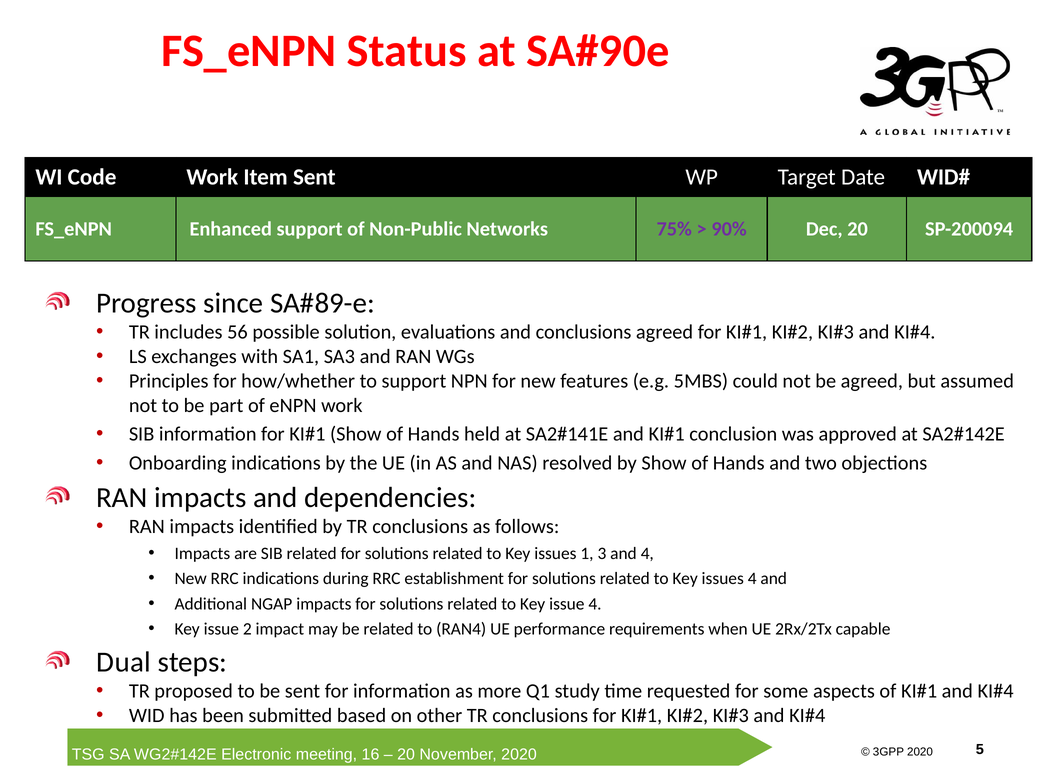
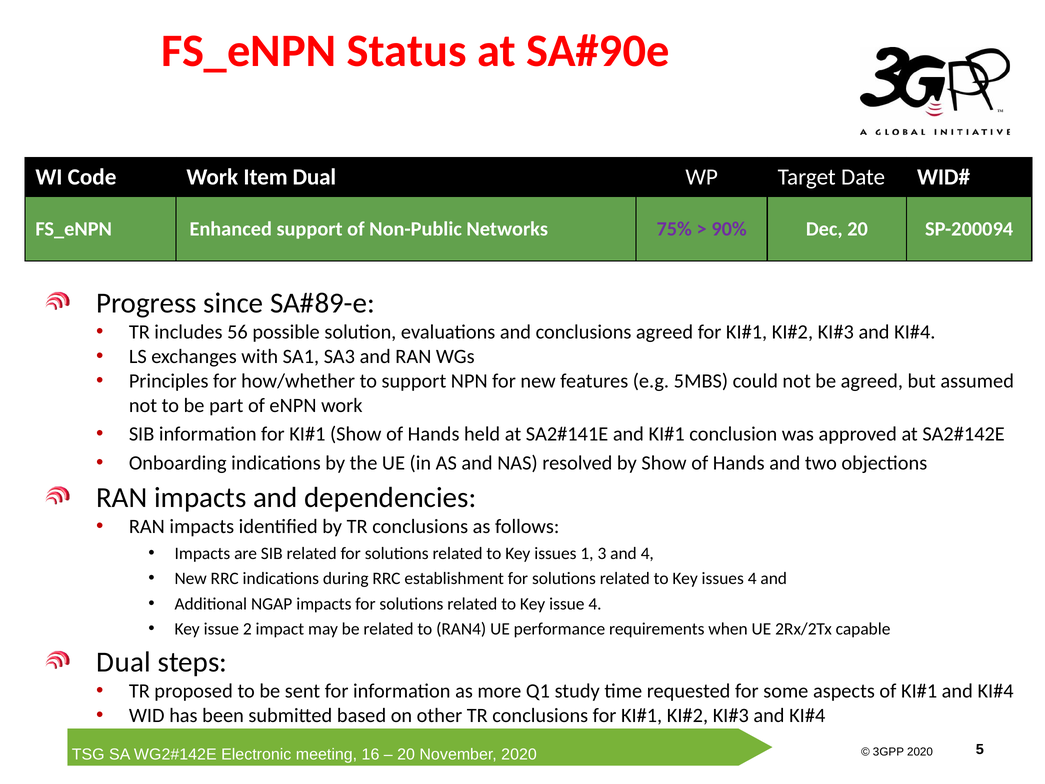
Item Sent: Sent -> Dual (314, 177)
